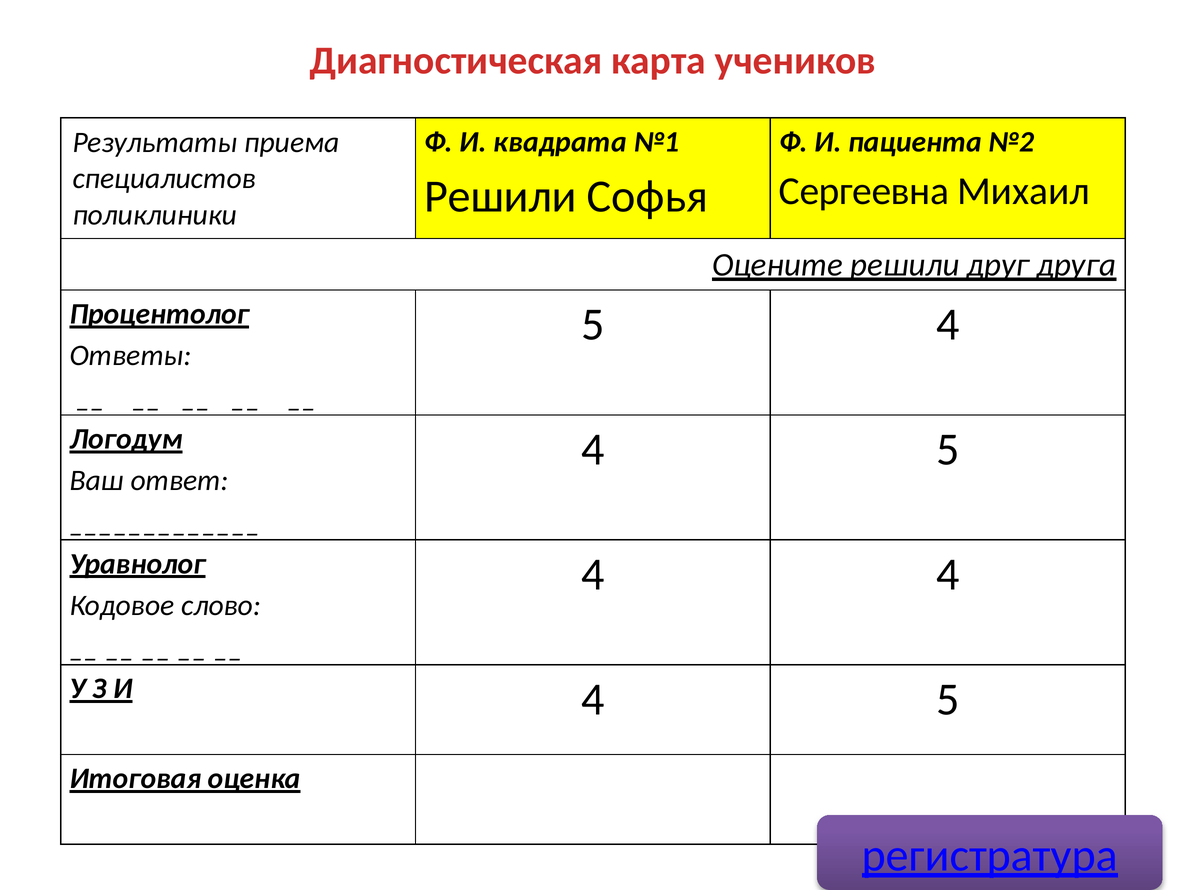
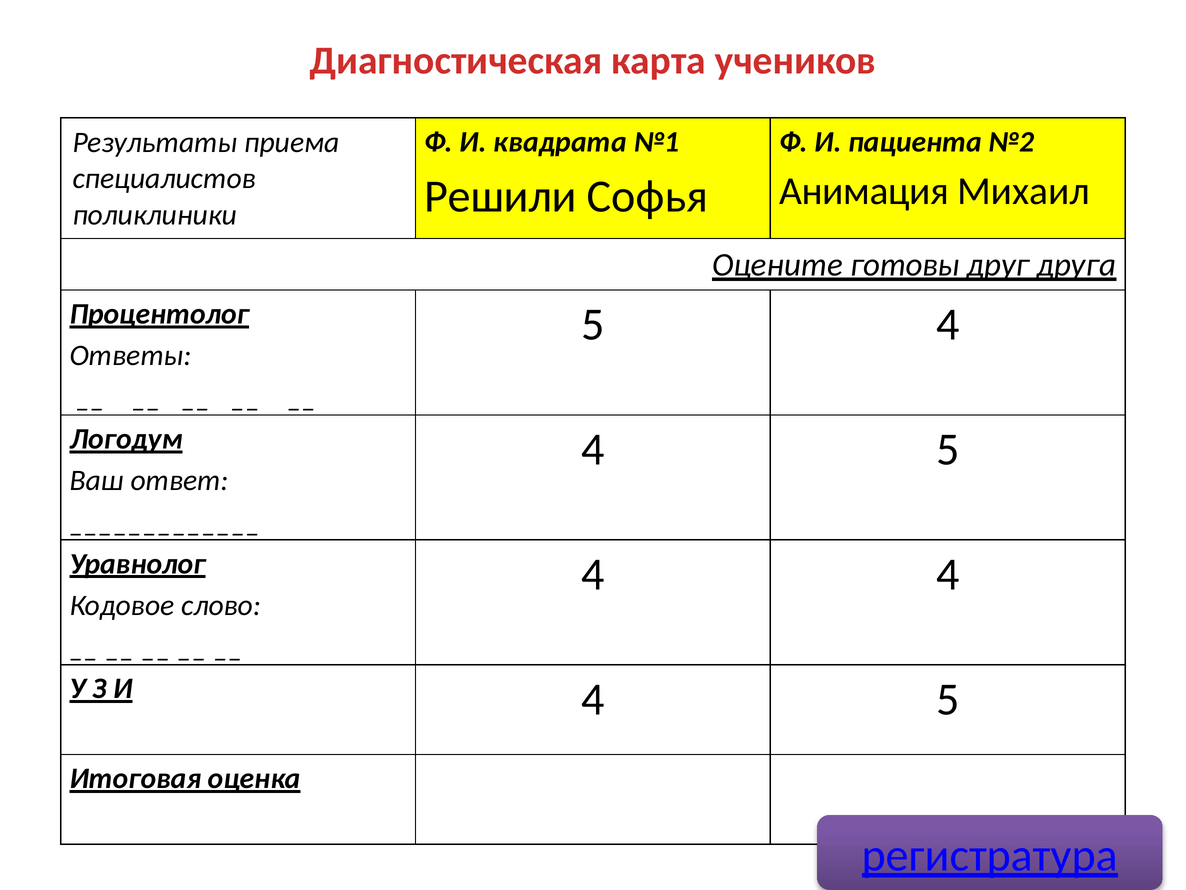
Сергеевна: Сергеевна -> Анимация (864, 191)
Оцените решили: решили -> готовы (905, 265)
